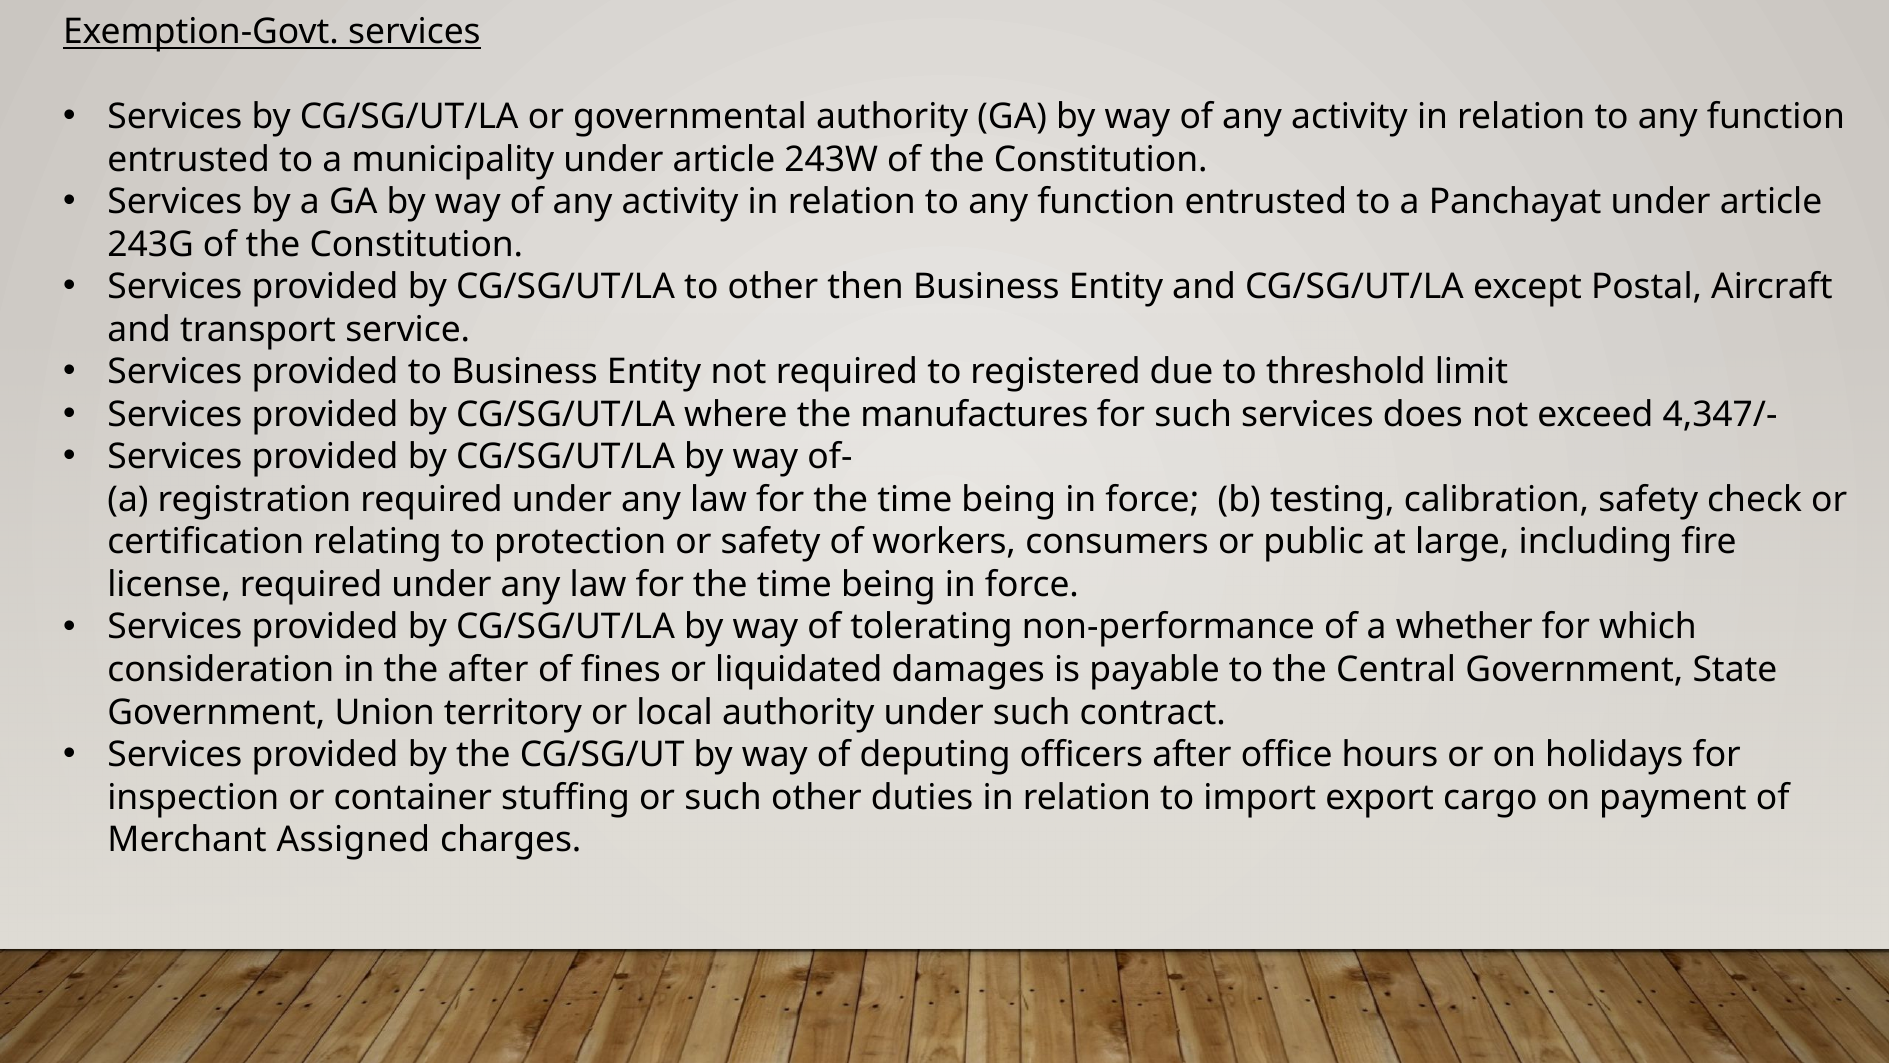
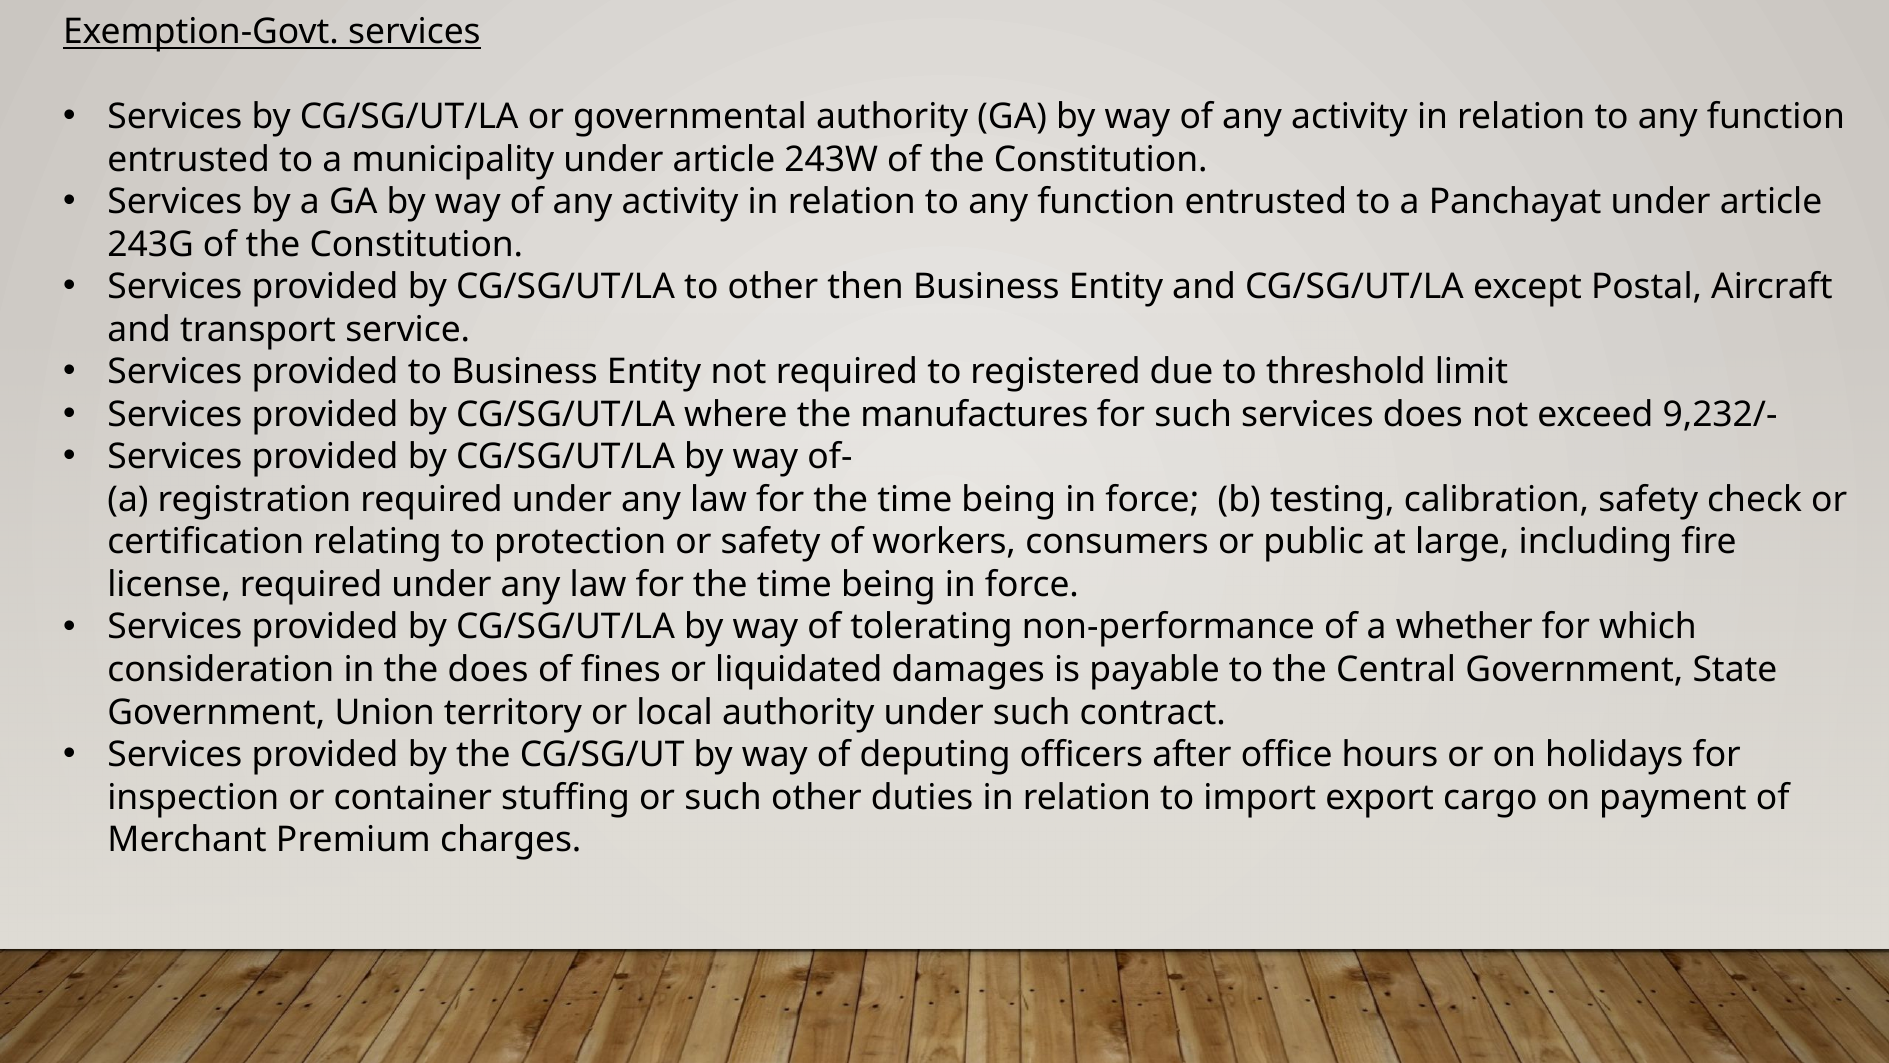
4,347/-: 4,347/- -> 9,232/- (1720, 415)
the after: after -> does (488, 670)
Assigned: Assigned -> Premium (353, 840)
